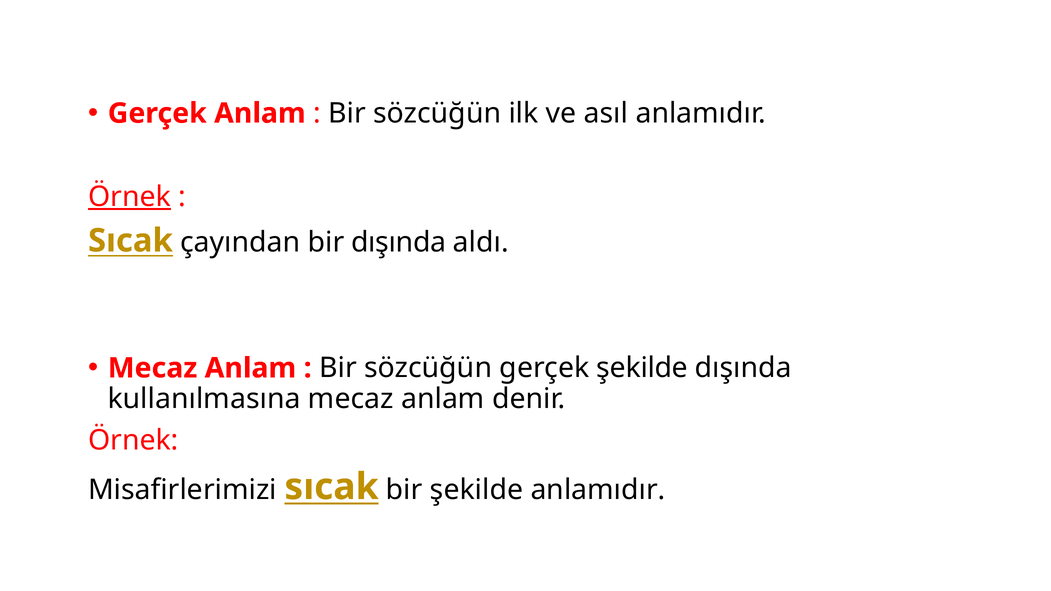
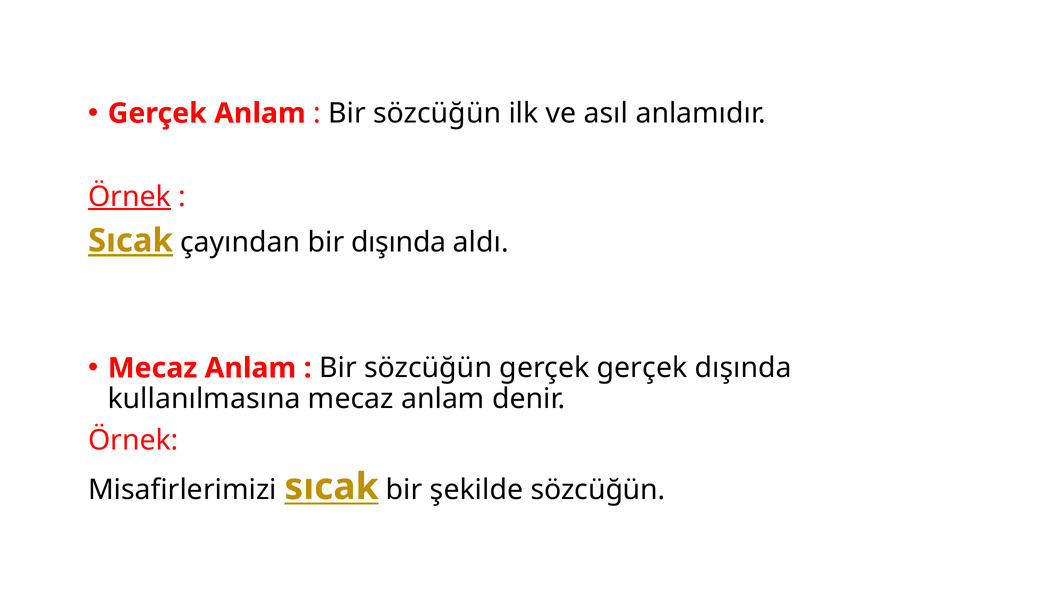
Sıcak underline: none -> present (130, 241)
gerçek şekilde: şekilde -> gerçek (642, 368)
şekilde anlamıdır: anlamıdır -> sözcüğün (598, 490)
